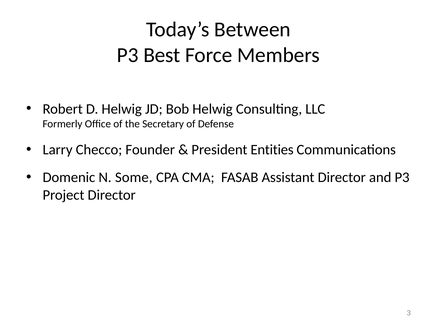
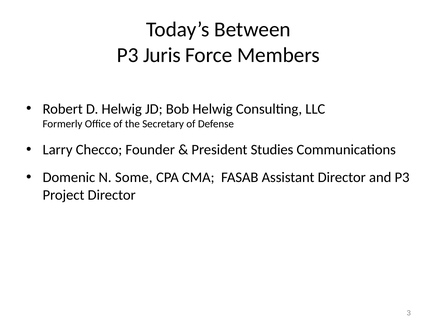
Best: Best -> Juris (162, 55)
Entities: Entities -> Studies (272, 150)
